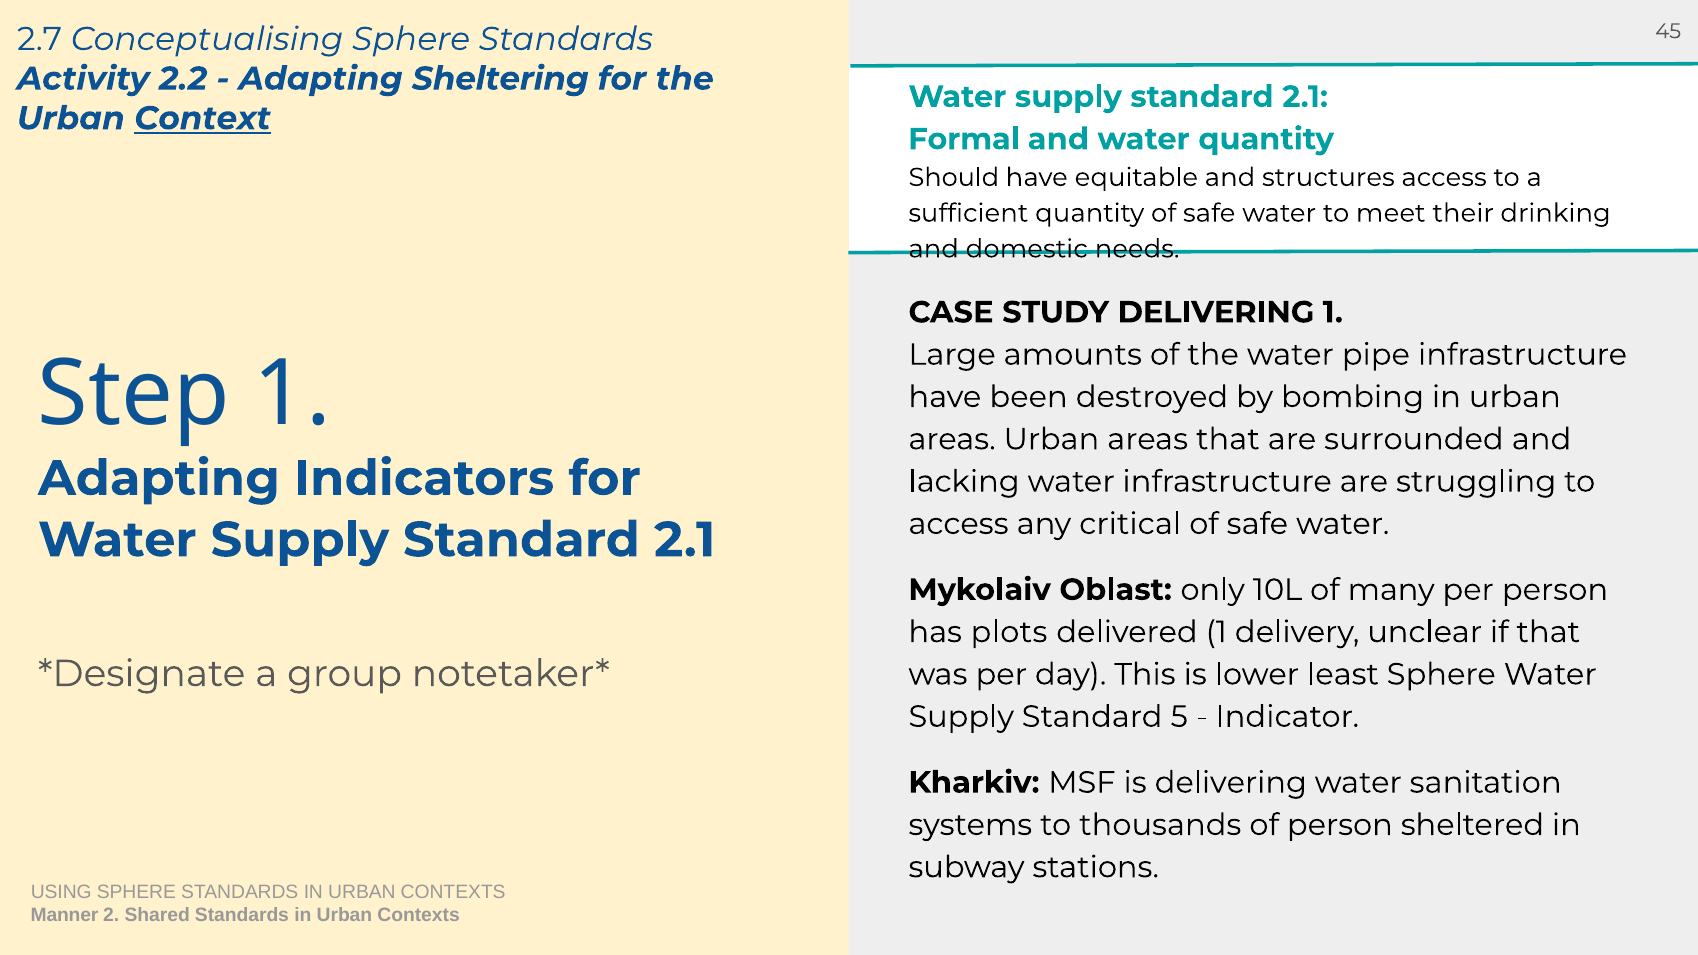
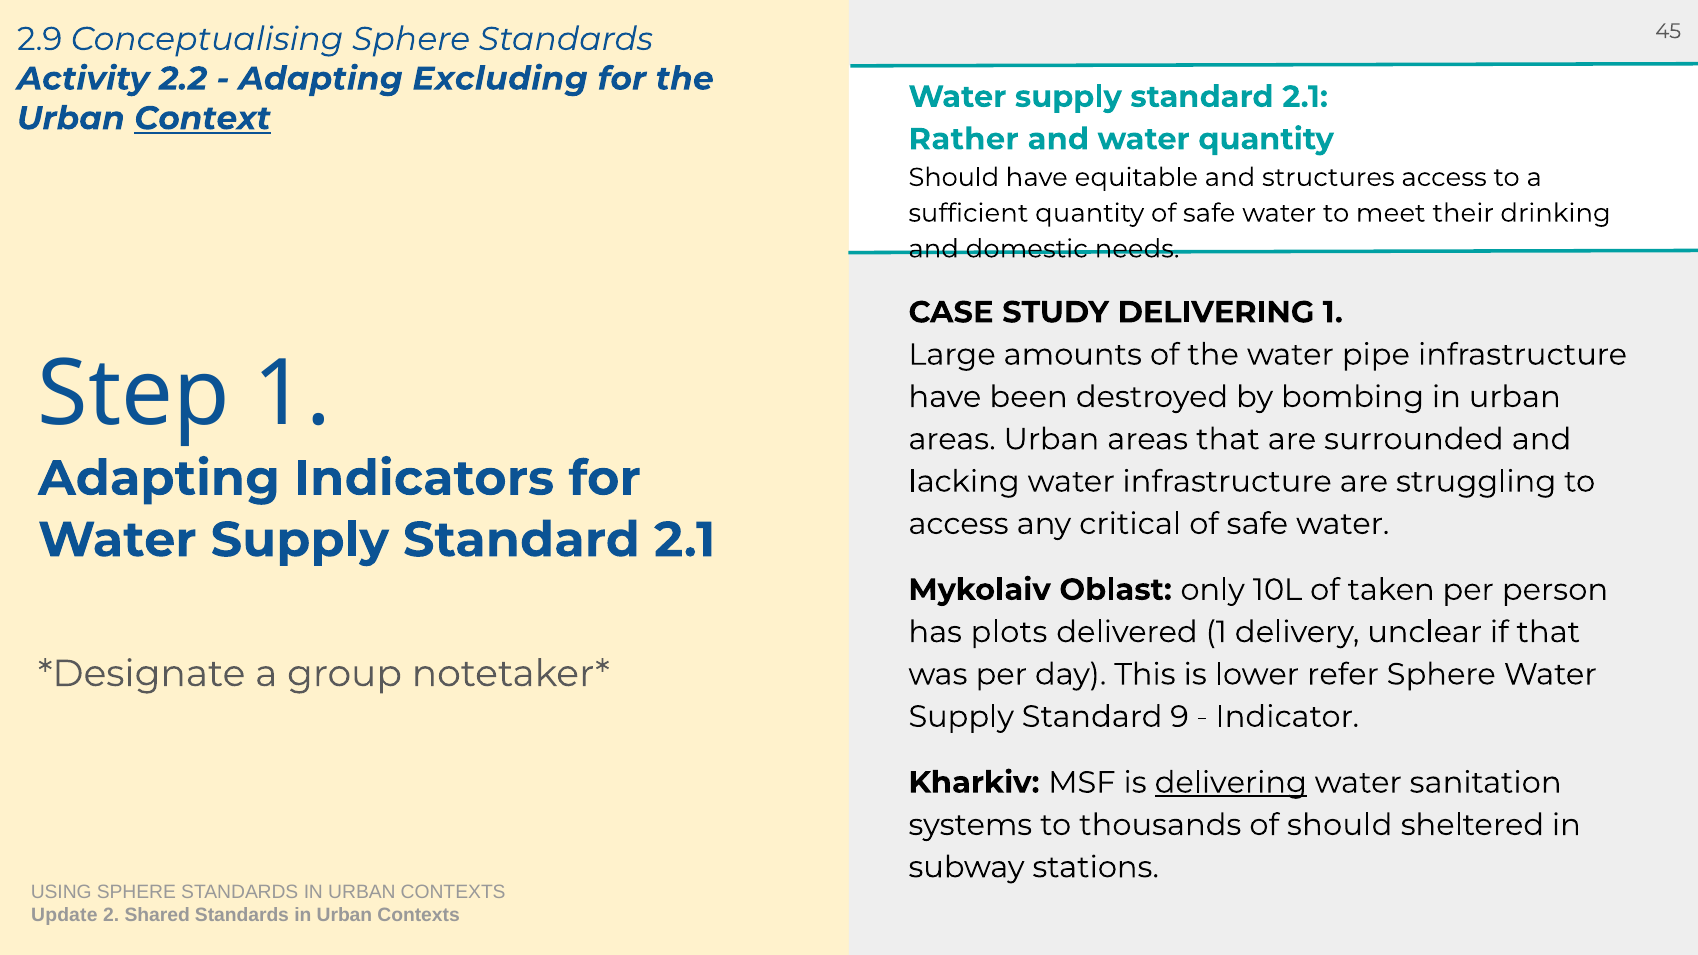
2.7: 2.7 -> 2.9 (40, 39)
Sheltering: Sheltering -> Excluding (500, 79)
Formal: Formal -> Rather (964, 139)
many: many -> taken (1391, 590)
least: least -> refer (1343, 674)
5: 5 -> 9 (1179, 717)
delivering underline: none -> present (1231, 783)
of person: person -> should (1340, 825)
Manner: Manner -> Update (64, 916)
